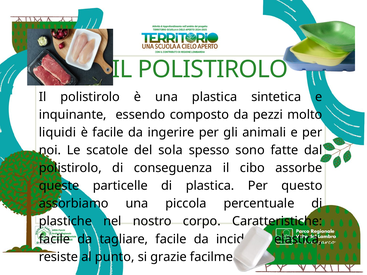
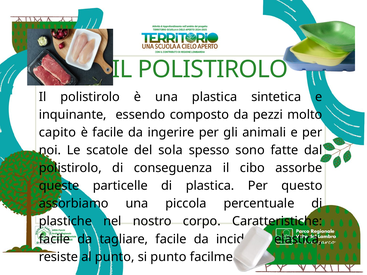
liquidi: liquidi -> capito (57, 133)
si grazie: grazie -> punto (169, 257)
